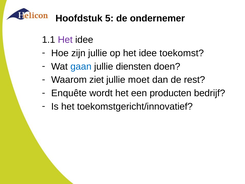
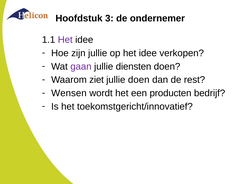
5: 5 -> 3 (109, 18)
toekomst: toekomst -> verkopen (182, 53)
gaan colour: blue -> purple (81, 66)
jullie moet: moet -> doen (139, 80)
Enquête: Enquête -> Wensen (69, 93)
